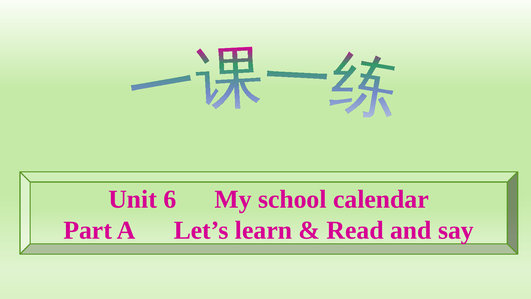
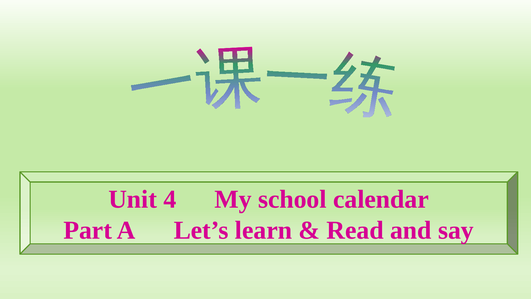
6: 6 -> 4 (170, 199)
